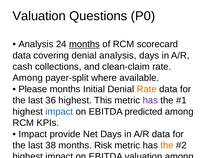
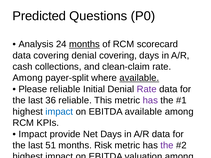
Valuation: Valuation -> Predicted (39, 16)
denial analysis: analysis -> covering (118, 56)
available underline: none -> present (139, 78)
Please months: months -> reliable (65, 89)
Rate colour: orange -> purple (147, 89)
36 highest: highest -> reliable (75, 101)
EBITDA predicted: predicted -> available (143, 112)
38: 38 -> 51 (51, 146)
the colour: orange -> purple (167, 146)
